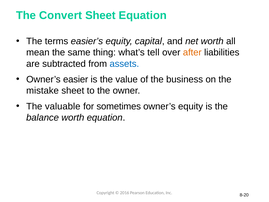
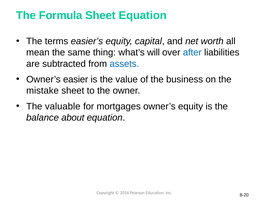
Convert: Convert -> Formula (61, 15)
tell: tell -> will (153, 52)
after colour: orange -> blue (192, 52)
sometimes: sometimes -> mortgages (119, 106)
balance worth: worth -> about (73, 117)
